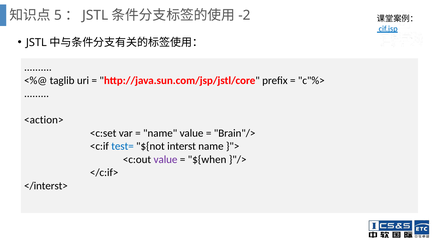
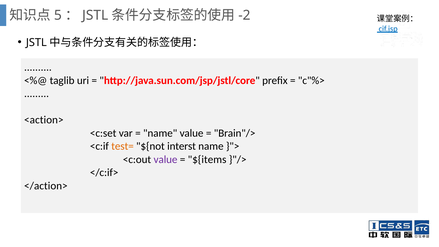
test= colour: blue -> orange (123, 146)
${when: ${when -> ${items (207, 159)
</interst>: </interst> -> </action> (46, 186)
